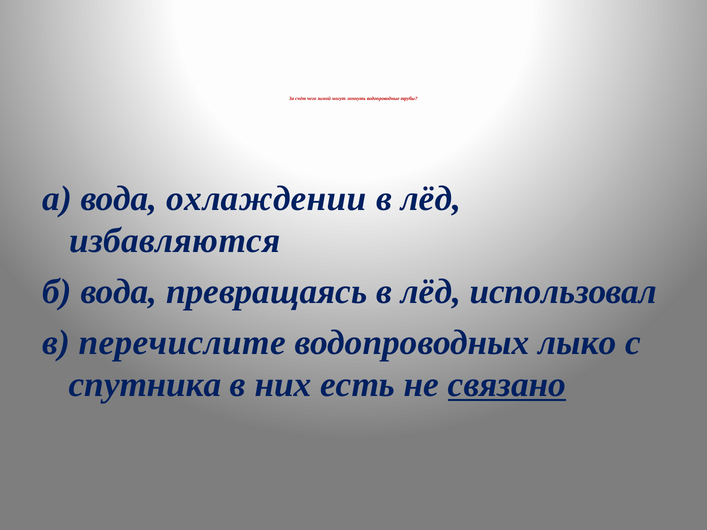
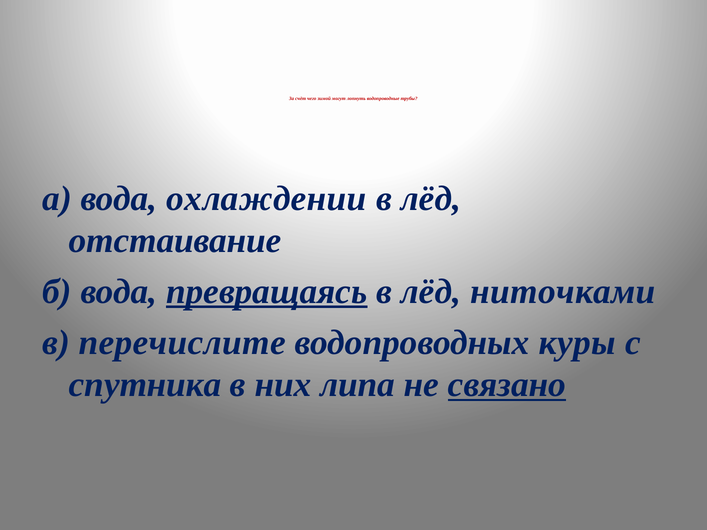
избавляются: избавляются -> отстаивание (175, 241)
превращаясь underline: none -> present (267, 292)
использовал: использовал -> ниточками (563, 292)
лыко: лыко -> куры (577, 343)
есть: есть -> липа (358, 385)
